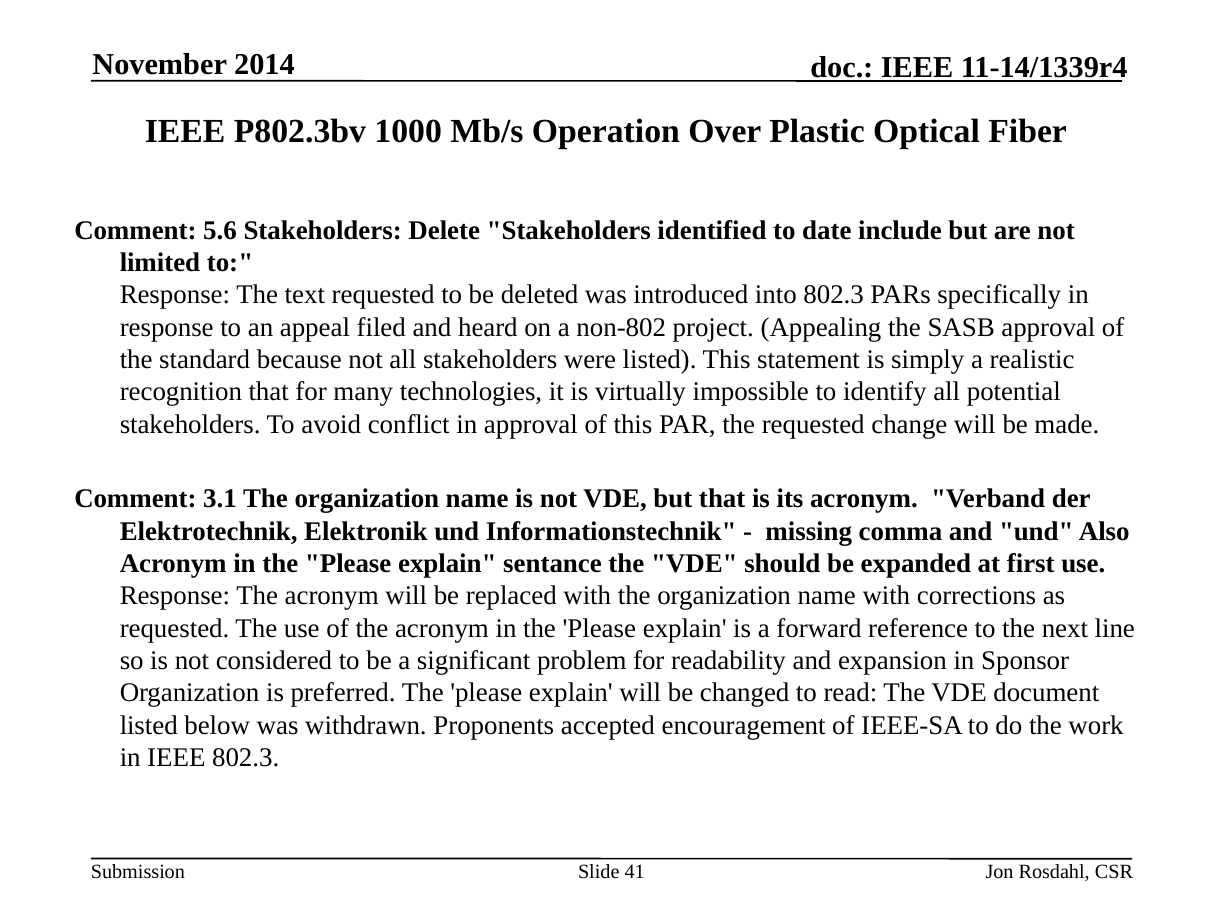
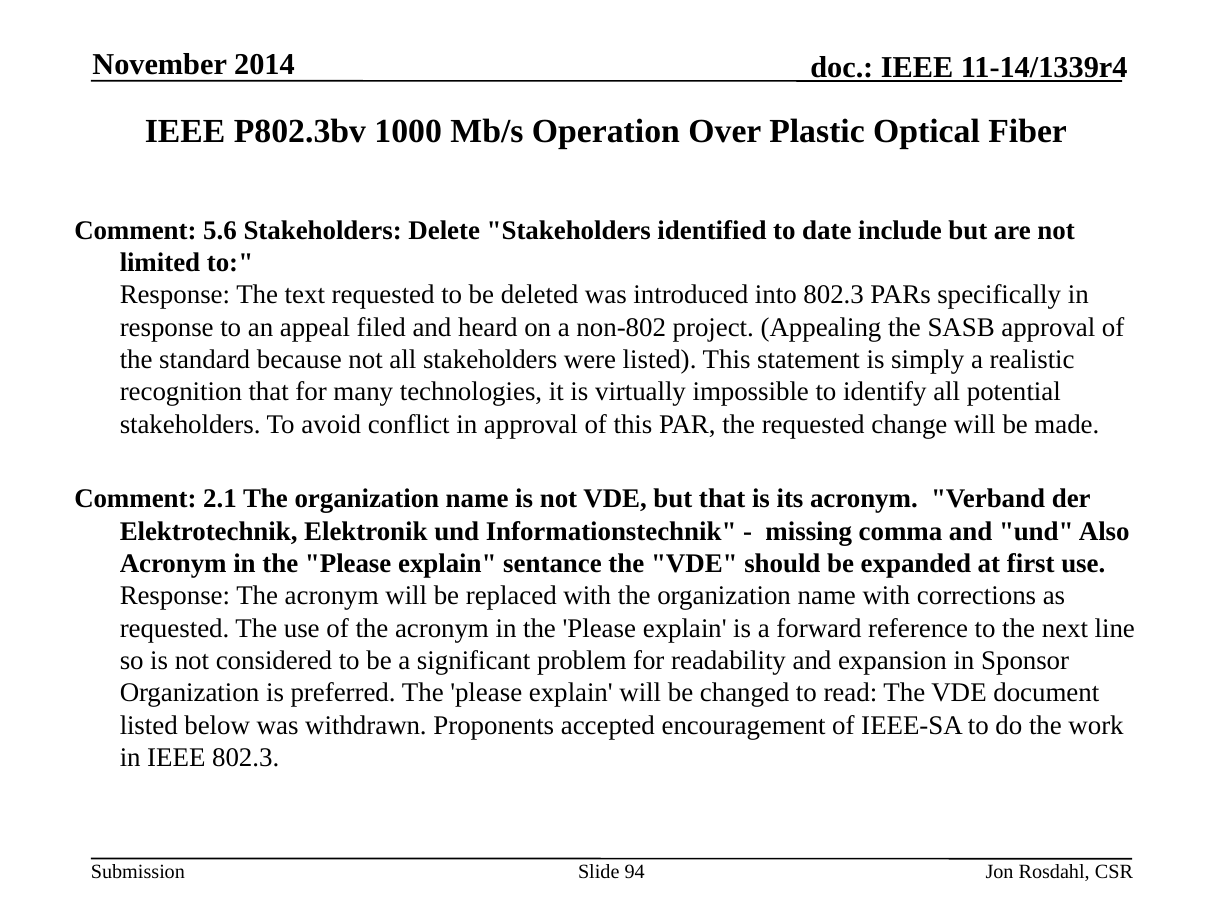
3.1: 3.1 -> 2.1 (220, 499)
41: 41 -> 94 (635, 873)
